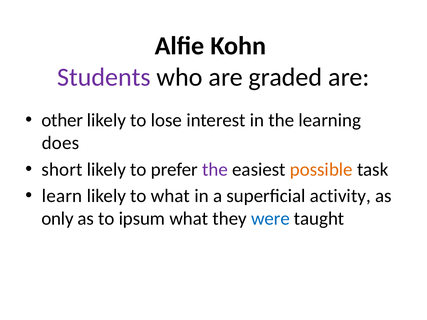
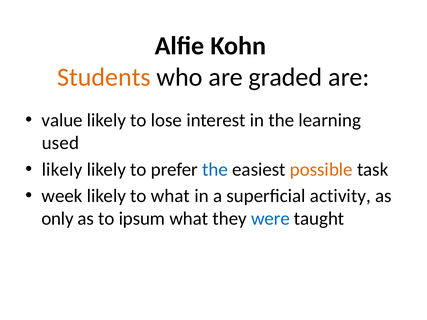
Students colour: purple -> orange (104, 77)
other: other -> value (62, 120)
does: does -> used (60, 143)
short: short -> likely (62, 170)
the colour: purple -> blue (215, 170)
learn: learn -> week (62, 196)
